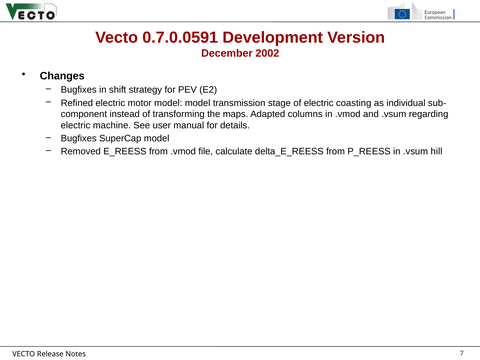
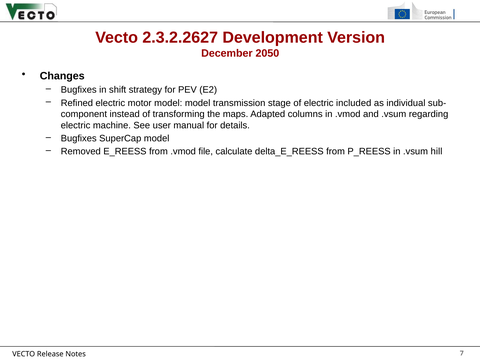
0.7.0.0591: 0.7.0.0591 -> 2.3.2.2627 (180, 38)
2002: 2002 -> 2050 (267, 53)
coasting: coasting -> included (354, 103)
